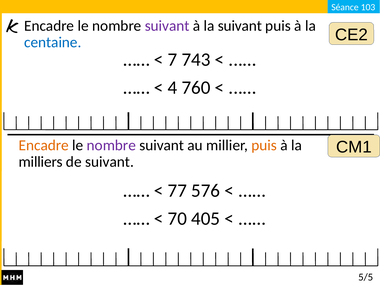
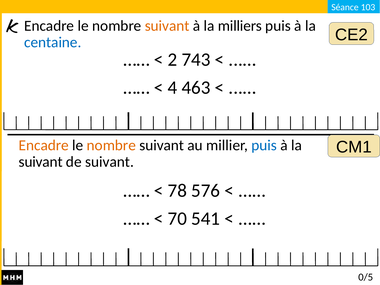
suivant colour: purple -> orange (167, 26)
la suivant: suivant -> milliers (240, 26)
7: 7 -> 2 (172, 60)
760: 760 -> 463 (196, 88)
nombre colour: purple -> orange (111, 145)
puis colour: orange -> blue (264, 145)
milliers: milliers -> suivant (41, 162)
77: 77 -> 78 (177, 191)
405: 405 -> 541 (206, 219)
5/5: 5/5 -> 0/5 (366, 277)
